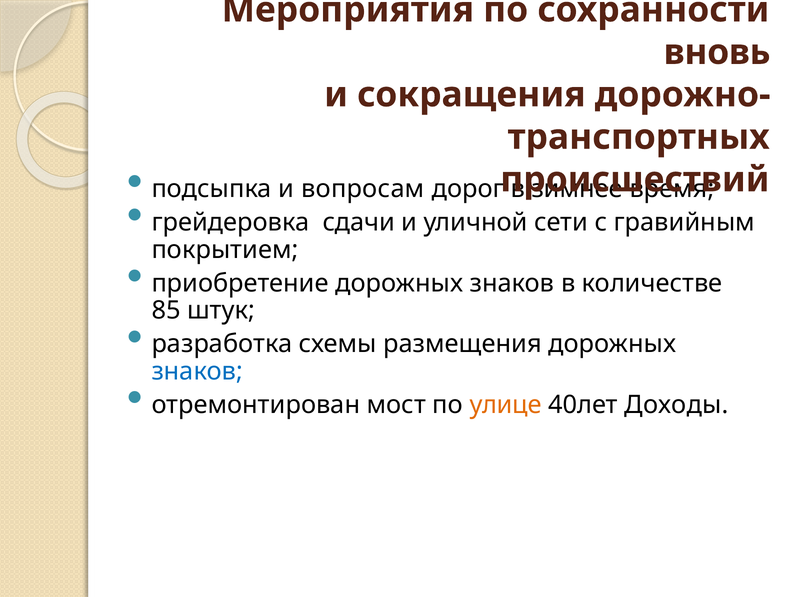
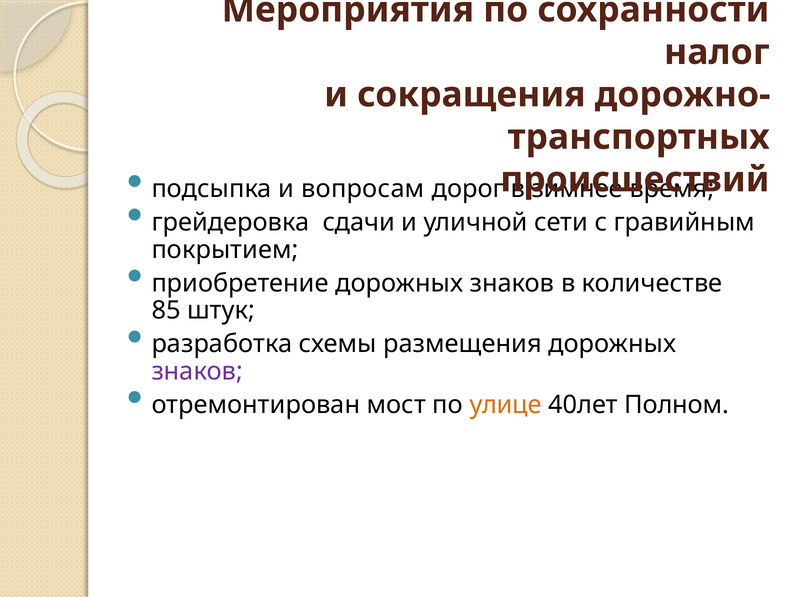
вновь: вновь -> налог (717, 52)
знаков colour: blue -> purple (197, 371)
Доходы: Доходы -> Полном (677, 405)
